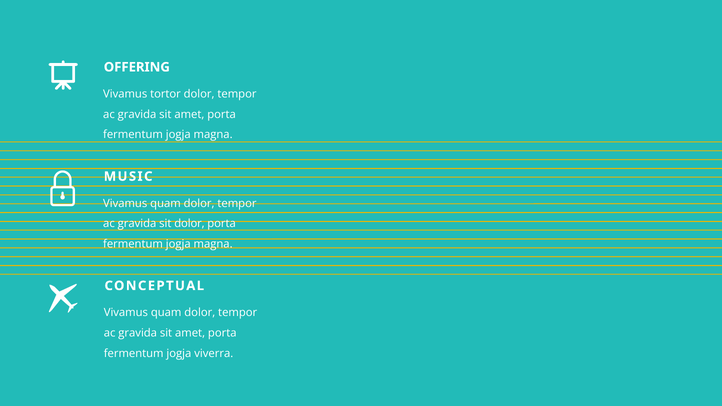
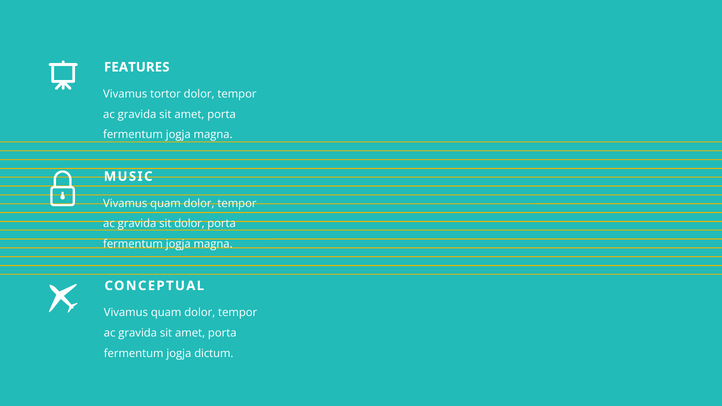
OFFERING: OFFERING -> FEATURES (137, 67)
viverra: viverra -> dictum (214, 353)
